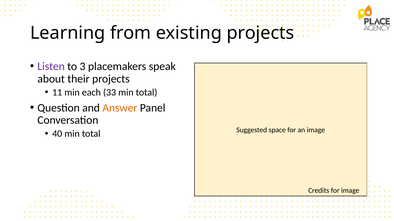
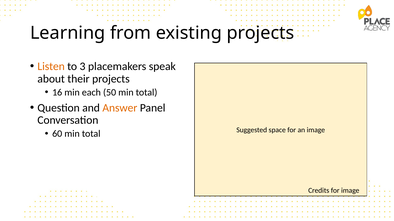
Listen colour: purple -> orange (51, 67)
11: 11 -> 16 (57, 93)
33: 33 -> 50 (110, 93)
40: 40 -> 60 (57, 134)
